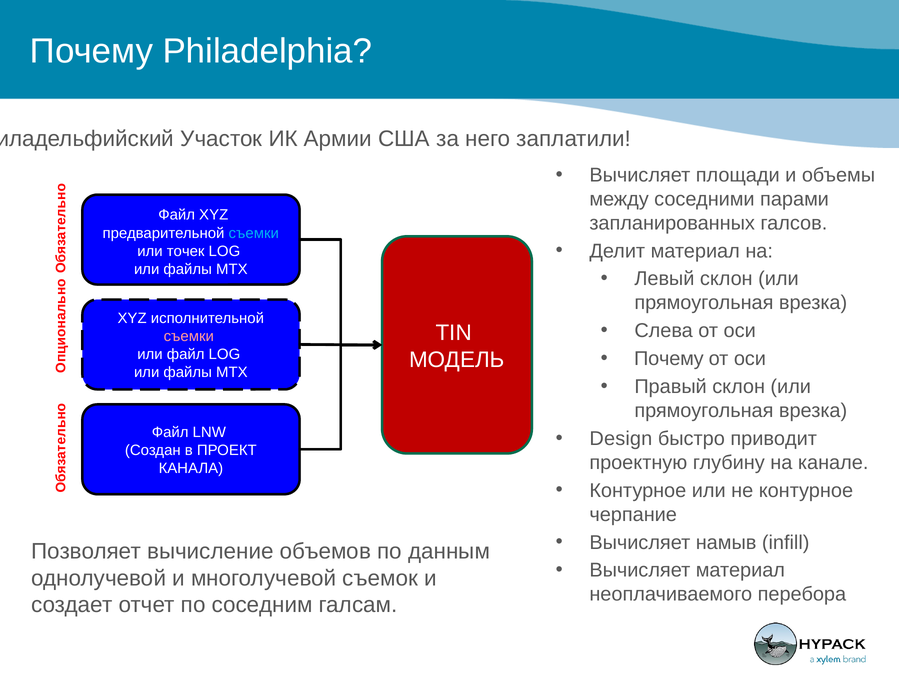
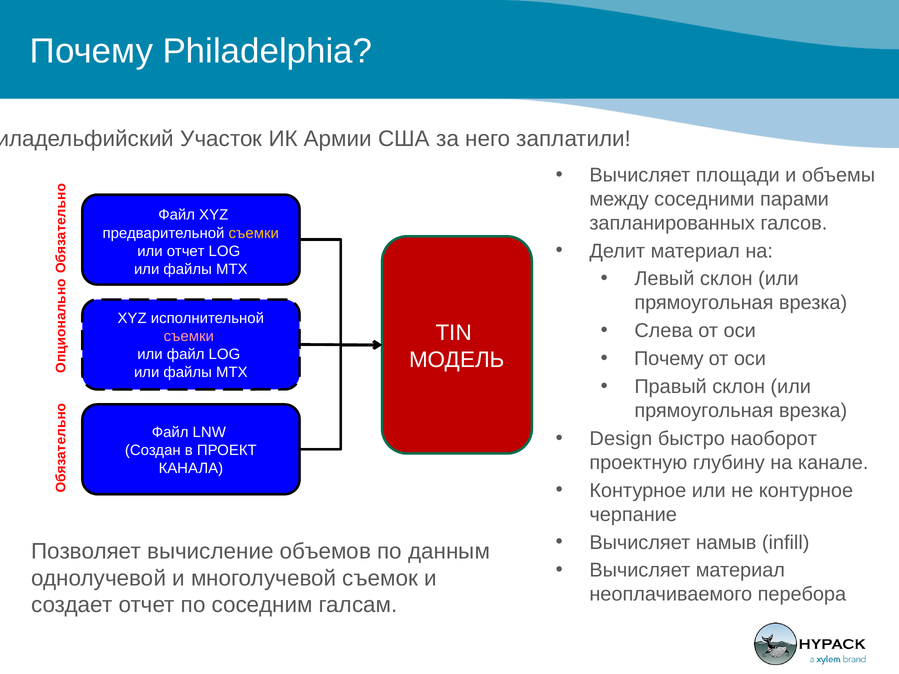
съемки colour: light blue -> yellow (254, 233)
или точек: точек -> отчет (186, 251)
приводит: приводит -> наоборот (774, 439)
